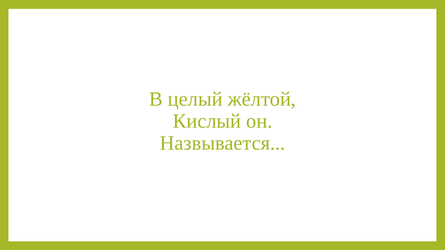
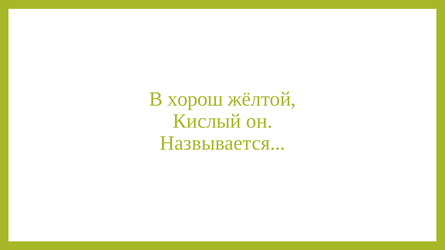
целый: целый -> хорош (195, 99)
